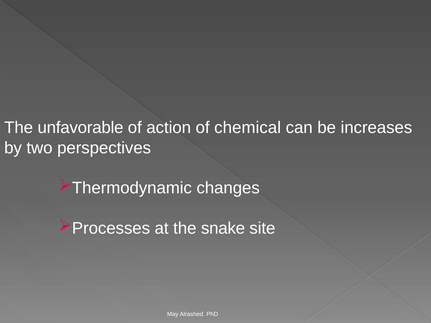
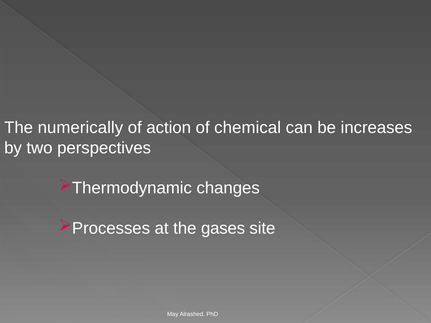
unfavorable: unfavorable -> numerically (80, 128)
snake: snake -> gases (223, 228)
